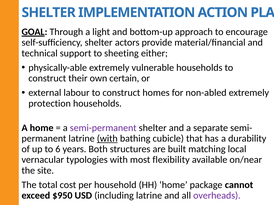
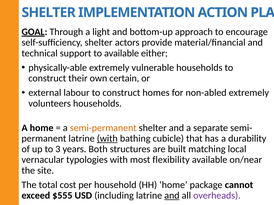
to sheeting: sheeting -> available (122, 53)
protection: protection -> volunteers (50, 104)
semi-permanent colour: purple -> orange (103, 128)
6: 6 -> 3 (58, 149)
$950: $950 -> $555 (62, 196)
and underline: none -> present (172, 196)
